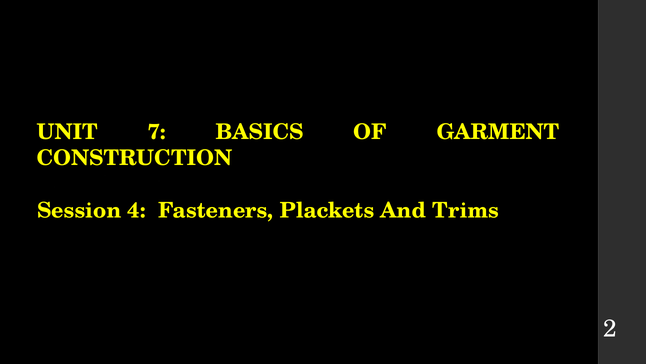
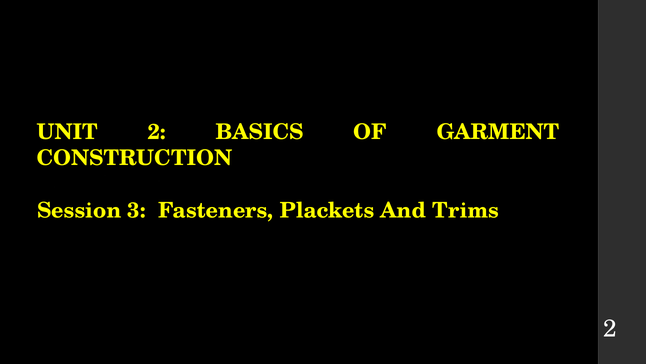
UNIT 7: 7 -> 2 (157, 132)
4: 4 -> 3 (137, 210)
